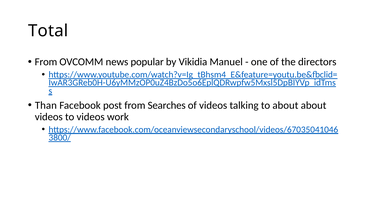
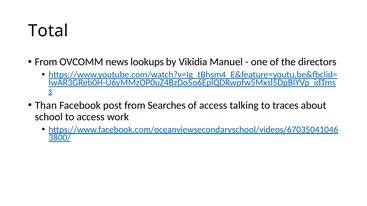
popular: popular -> lookups (147, 62)
of videos: videos -> access (213, 106)
to about: about -> traces (285, 106)
videos: videos -> school (49, 117)
to videos: videos -> access (91, 117)
